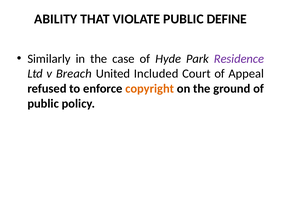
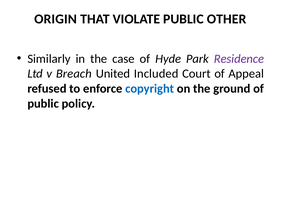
ABILITY: ABILITY -> ORIGIN (56, 19)
DEFINE: DEFINE -> OTHER (227, 19)
copyright colour: orange -> blue (150, 89)
